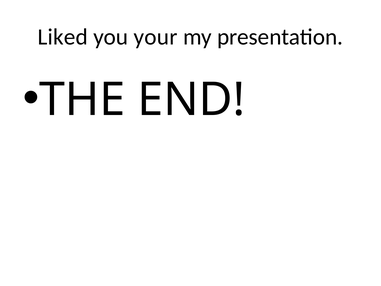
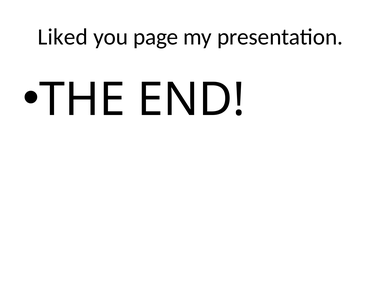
your: your -> page (156, 37)
